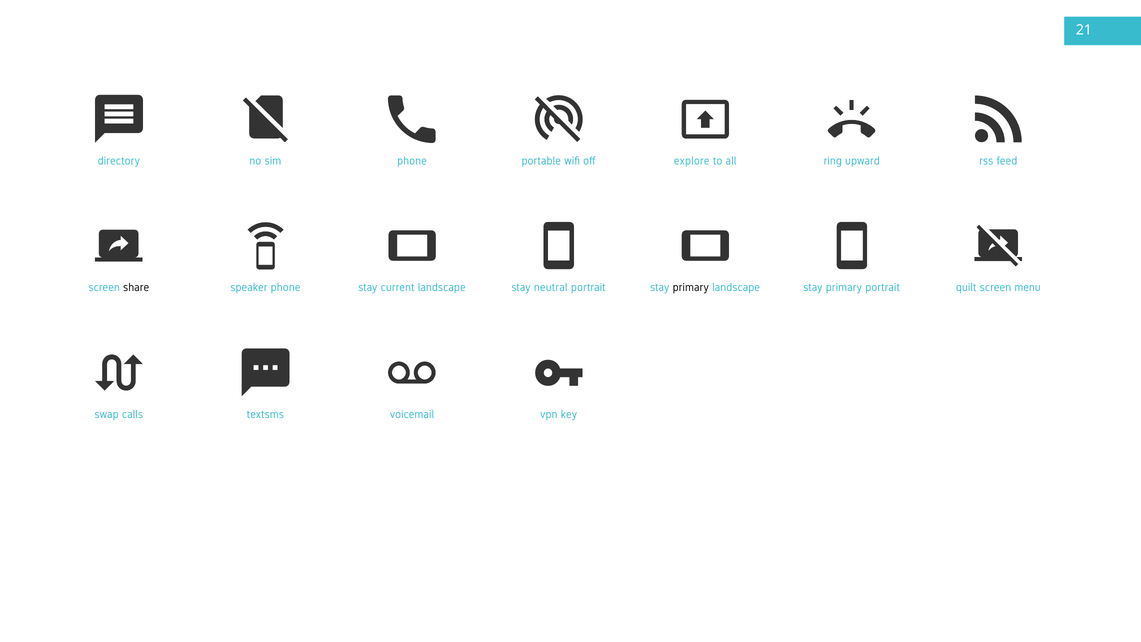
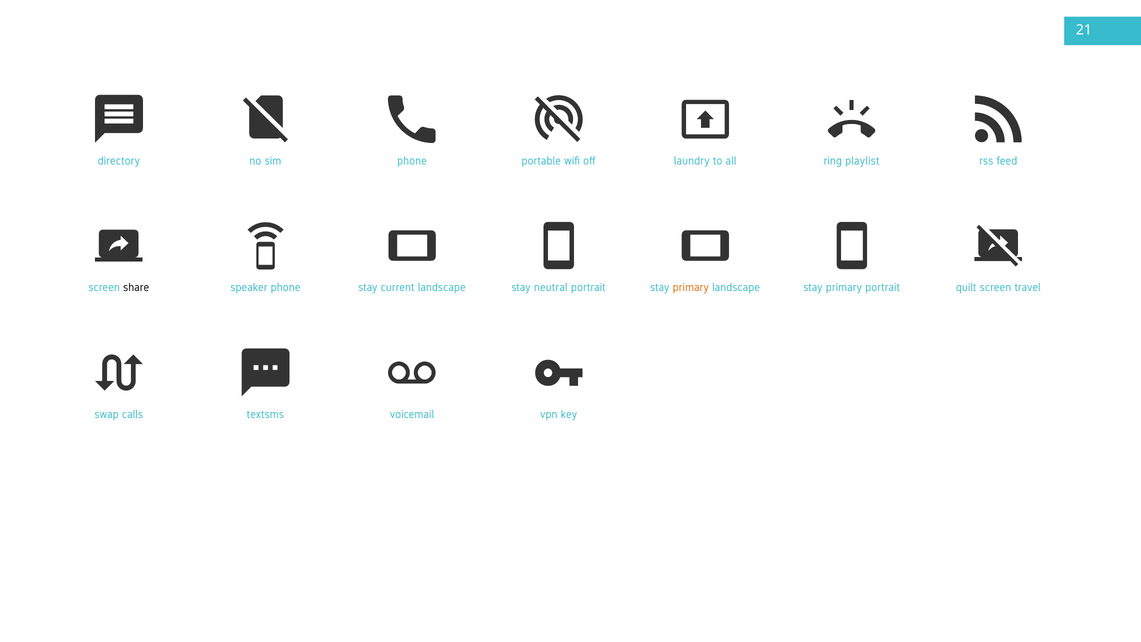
explore: explore -> laundry (692, 161)
upward: upward -> playlist (862, 161)
primary colour: black -> orange (691, 288)
menu: menu -> travel (1028, 288)
